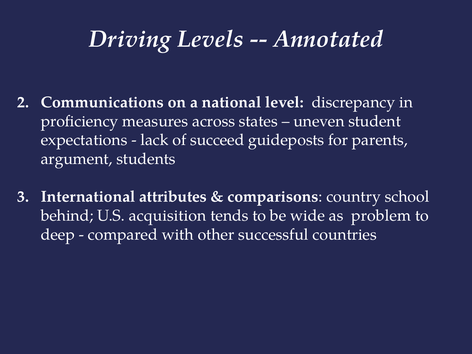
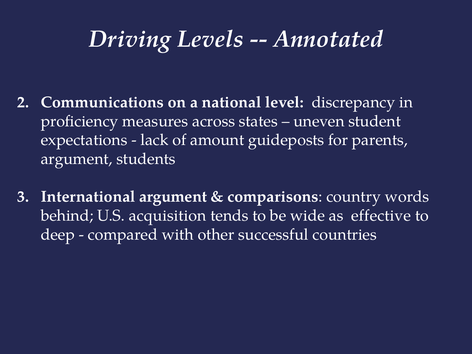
succeed: succeed -> amount (217, 140)
International attributes: attributes -> argument (173, 197)
school: school -> words (407, 197)
problem: problem -> effective (381, 216)
